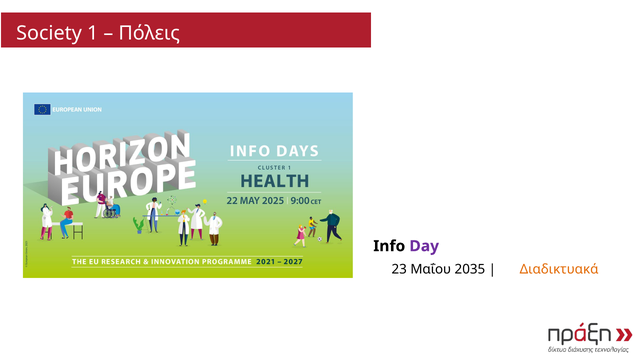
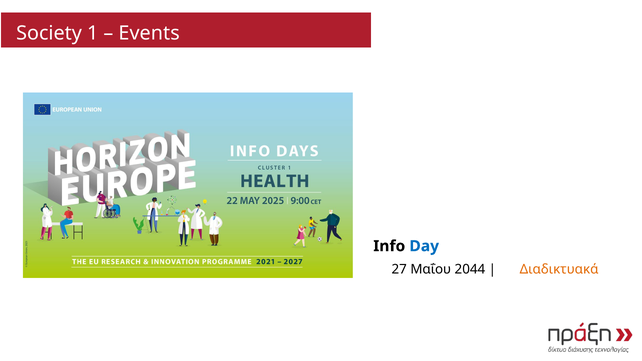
Πόλεις: Πόλεις -> Events (149, 33)
Day colour: purple -> blue (424, 246)
23: 23 -> 27 (399, 270)
2035: 2035 -> 2044 (470, 270)
